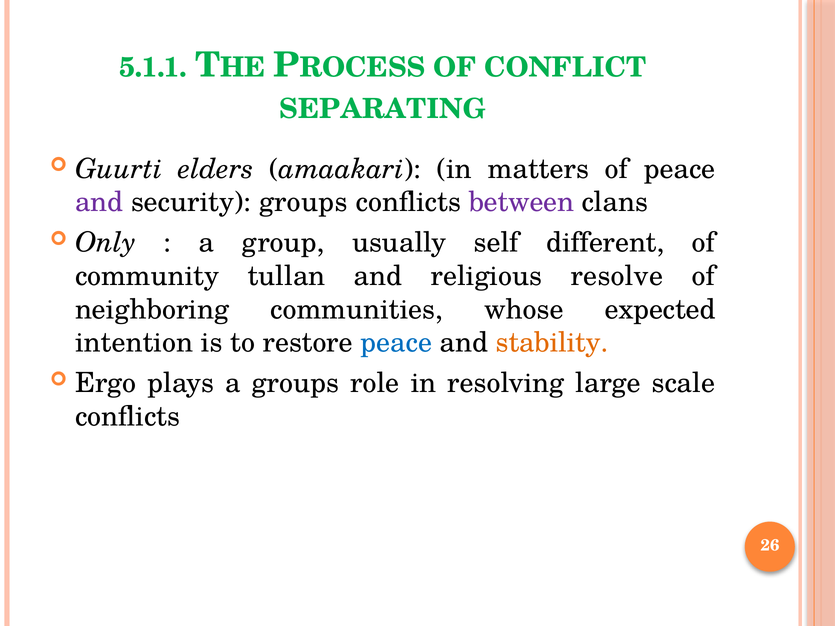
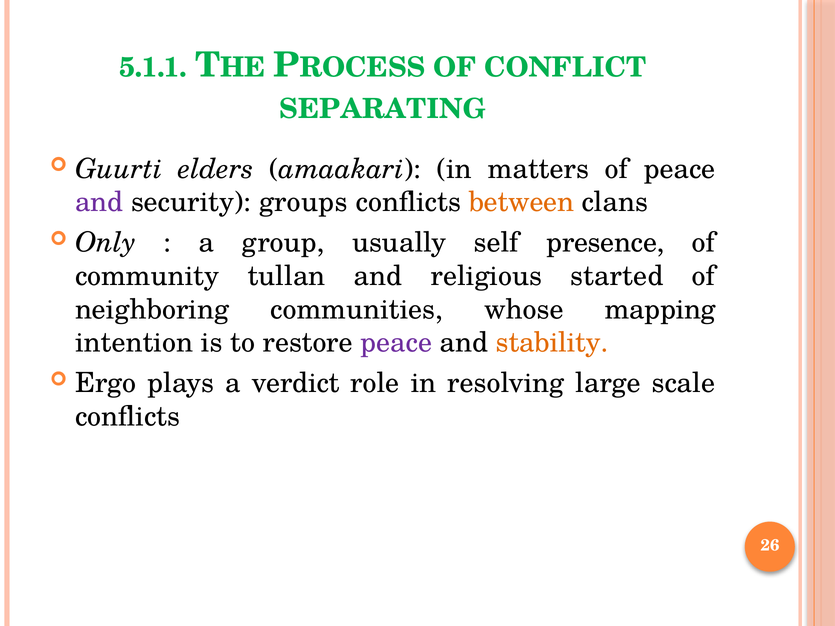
between colour: purple -> orange (521, 202)
different: different -> presence (605, 243)
resolve: resolve -> started (617, 276)
expected: expected -> mapping (660, 309)
peace colour: blue -> purple (396, 343)
a groups: groups -> verdict (296, 383)
